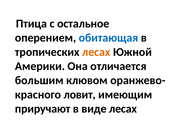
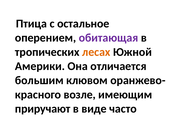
обитающая colour: blue -> purple (108, 38)
ловит: ловит -> возле (80, 94)
виде лесах: лесах -> часто (123, 109)
